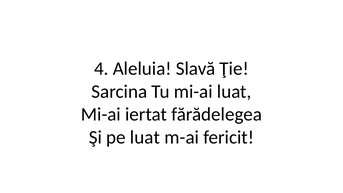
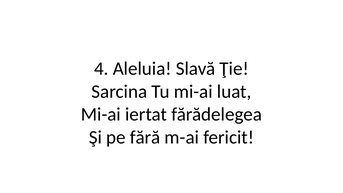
pe luat: luat -> fără (145, 137)
